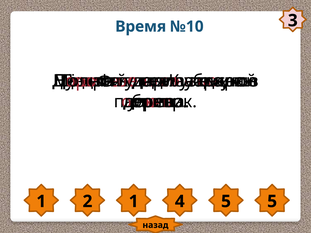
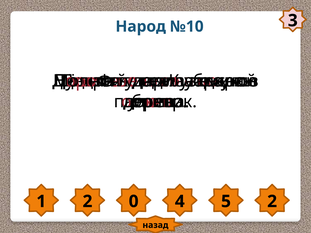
Время: Время -> Народ (141, 27)
2 1: 1 -> 0 (134, 202)
5 5: 5 -> 2 (272, 202)
